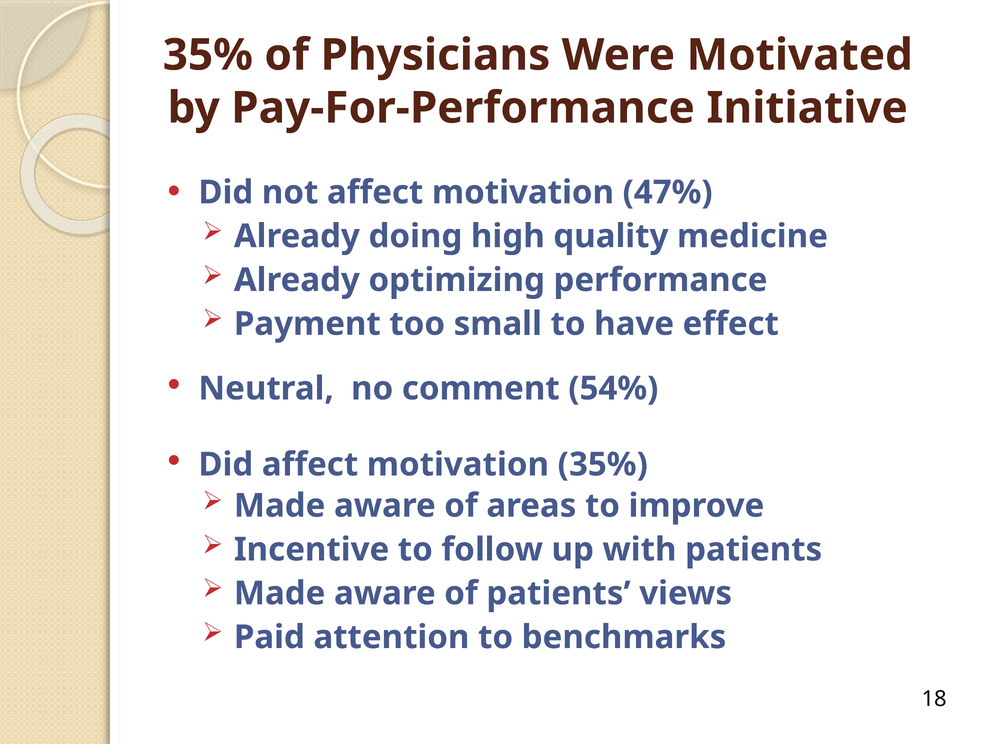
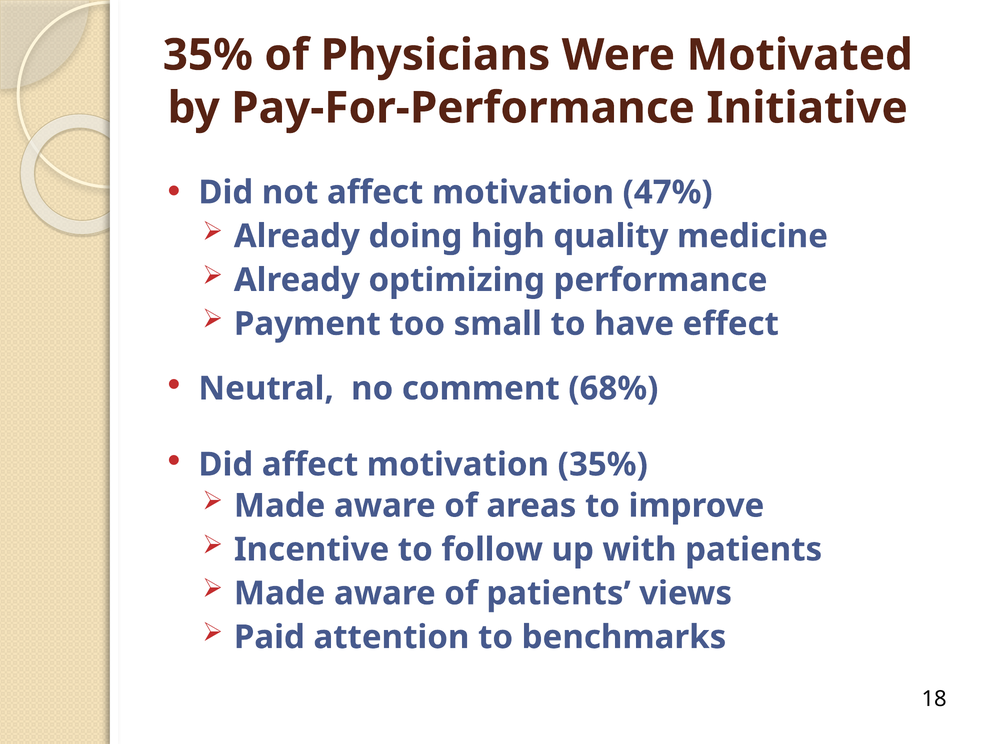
54%: 54% -> 68% (613, 389)
